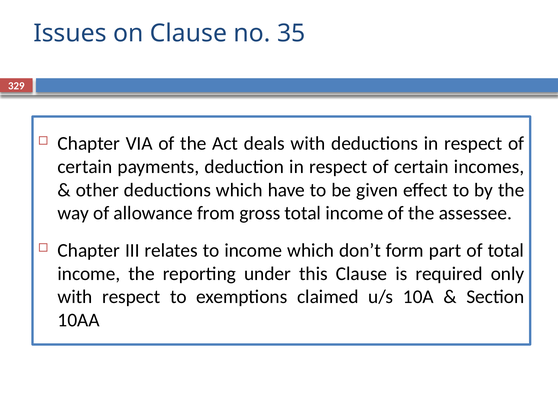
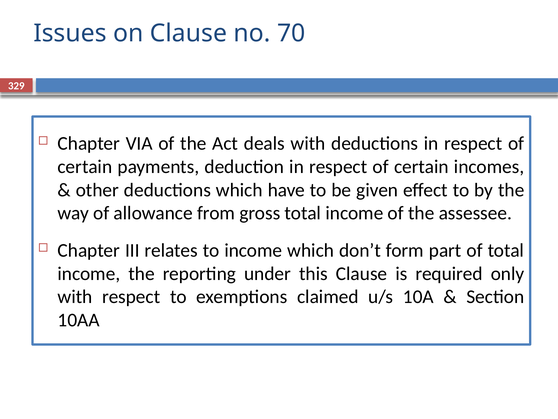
35: 35 -> 70 (291, 33)
